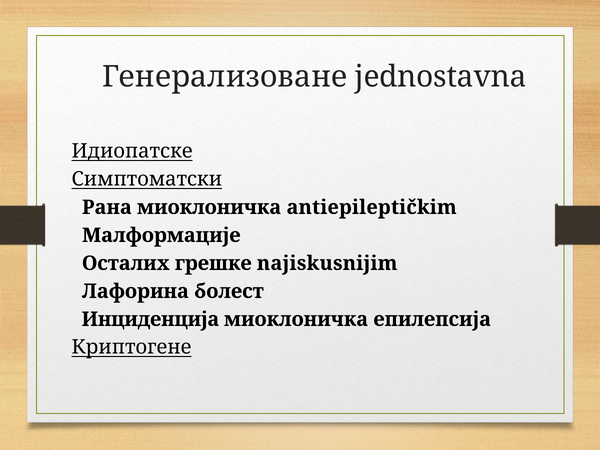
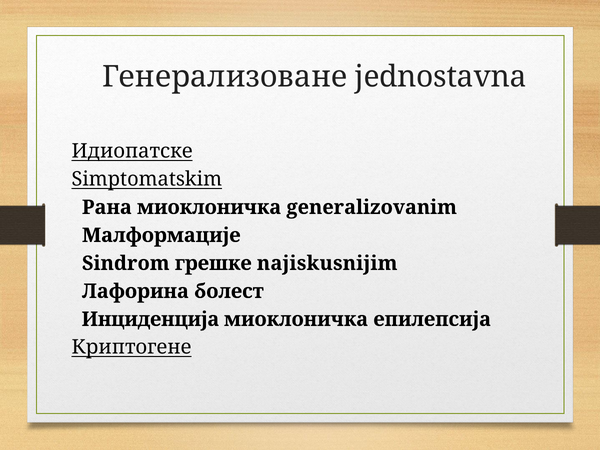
Симптоматски: Симптоматски -> Simptomatskim (147, 179)
antiepileptičkim: antiepileptičkim -> generalizovanim (372, 207)
Осталих: Осталих -> Sindrom (126, 263)
